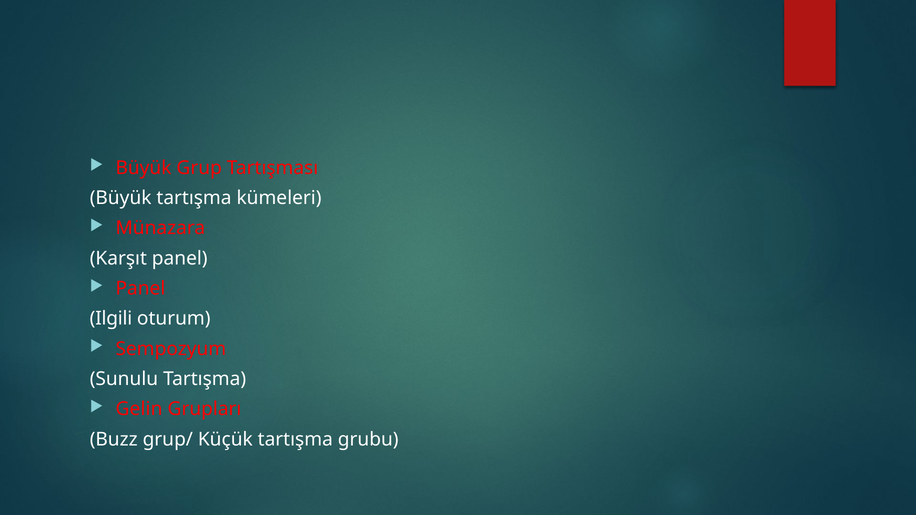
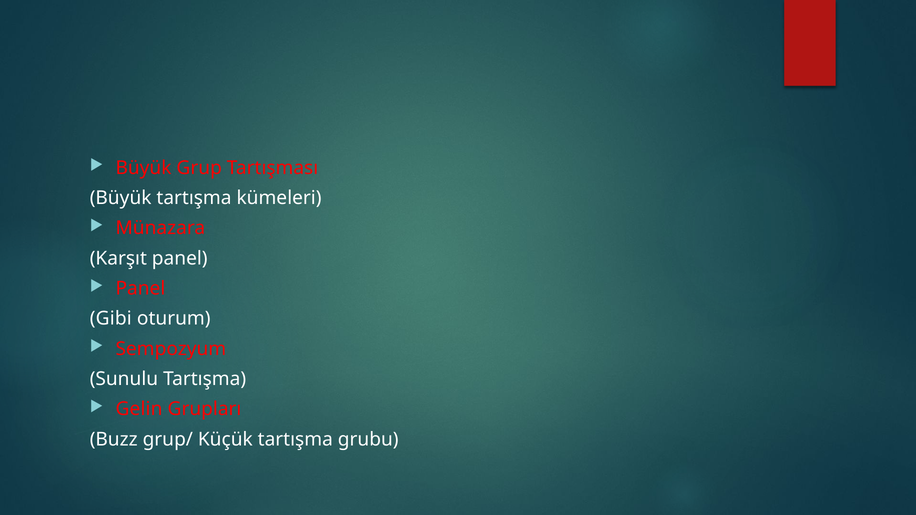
Ilgili: Ilgili -> Gibi (111, 319)
